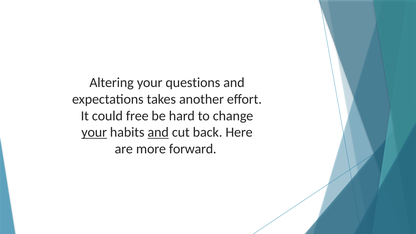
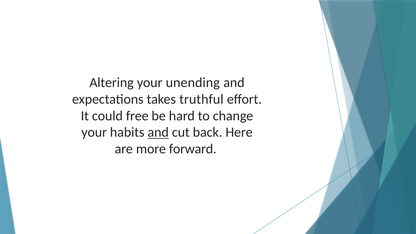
questions: questions -> unending (193, 83)
another: another -> truthful (201, 99)
your underline: present -> none (94, 132)
